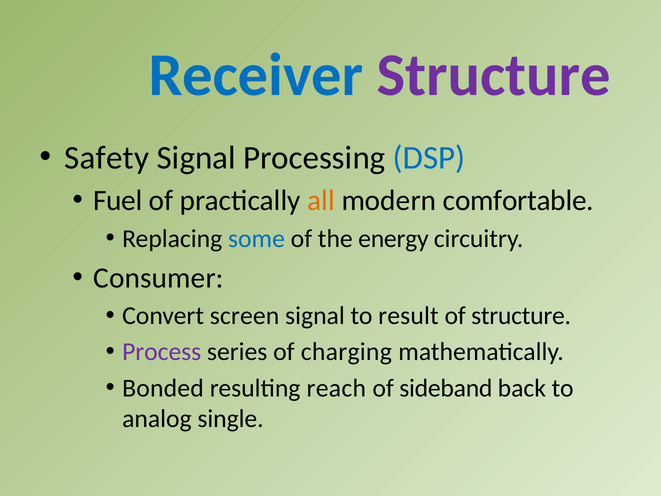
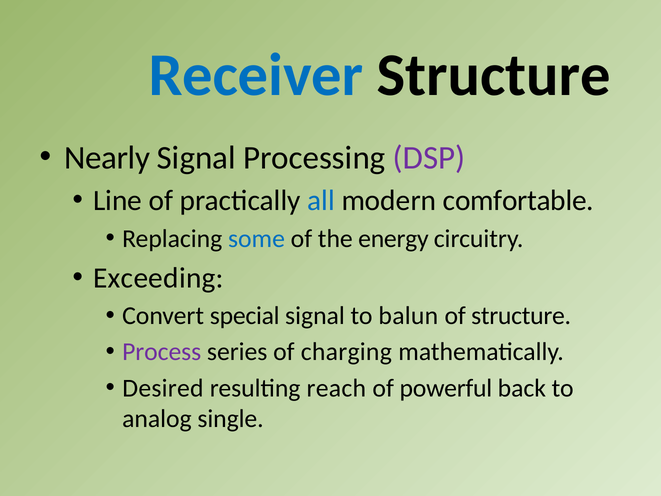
Structure colour: purple -> black (494, 75)
Safety: Safety -> Nearly (107, 158)
DSP colour: blue -> purple (429, 158)
Fuel: Fuel -> Line (118, 201)
all colour: orange -> blue (321, 201)
Consumer: Consumer -> Exceeding (158, 278)
screen: screen -> special (245, 316)
result: result -> balun (408, 316)
Bonded: Bonded -> Desired (163, 388)
sideband: sideband -> powerful (446, 388)
